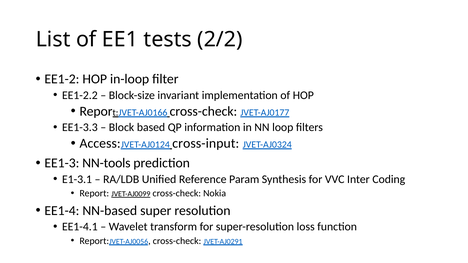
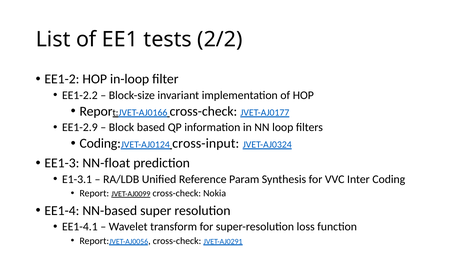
EE1-3.3: EE1-3.3 -> EE1-2.9 (80, 127)
Access: Access -> Coding (100, 144)
NN-tools: NN-tools -> NN-float (106, 163)
